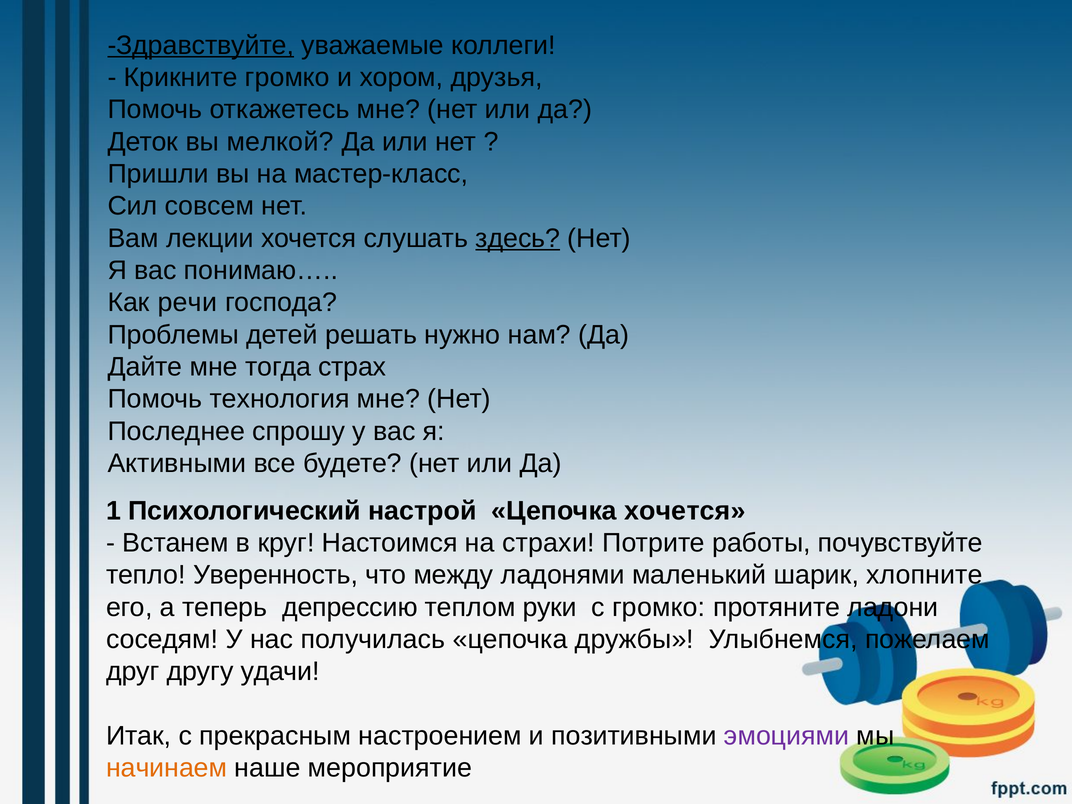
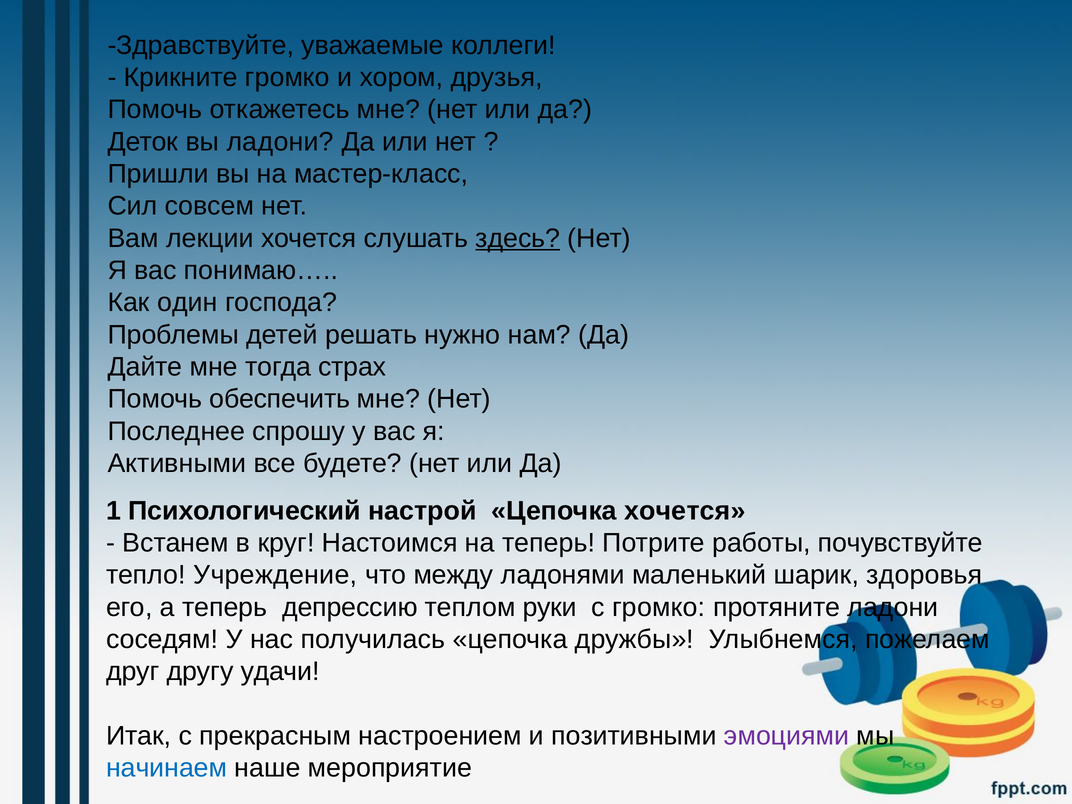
Здравствуйте underline: present -> none (201, 45)
вы мелкой: мелкой -> ладони (280, 142)
речи: речи -> один (187, 303)
технология: технология -> обеспечить (280, 399)
на страхи: страхи -> теперь (549, 543)
Уверенность: Уверенность -> Учреждение (275, 575)
хлопните: хлопните -> здоровья (924, 575)
начинаем colour: orange -> blue (167, 768)
